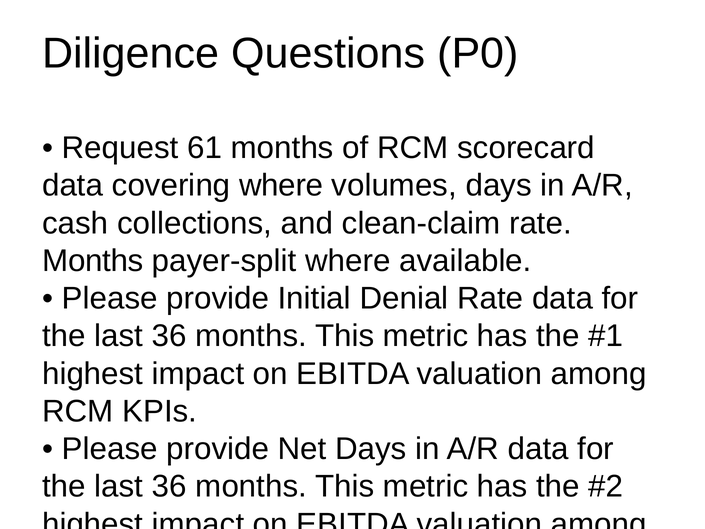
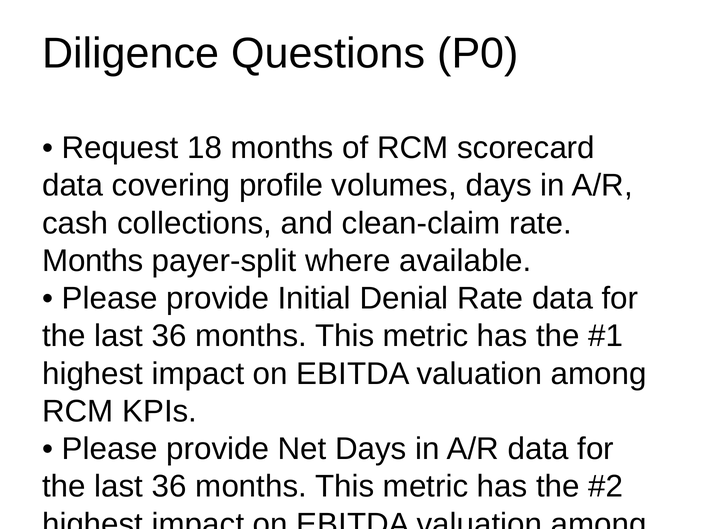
61: 61 -> 18 (205, 148)
covering where: where -> profile (281, 185)
